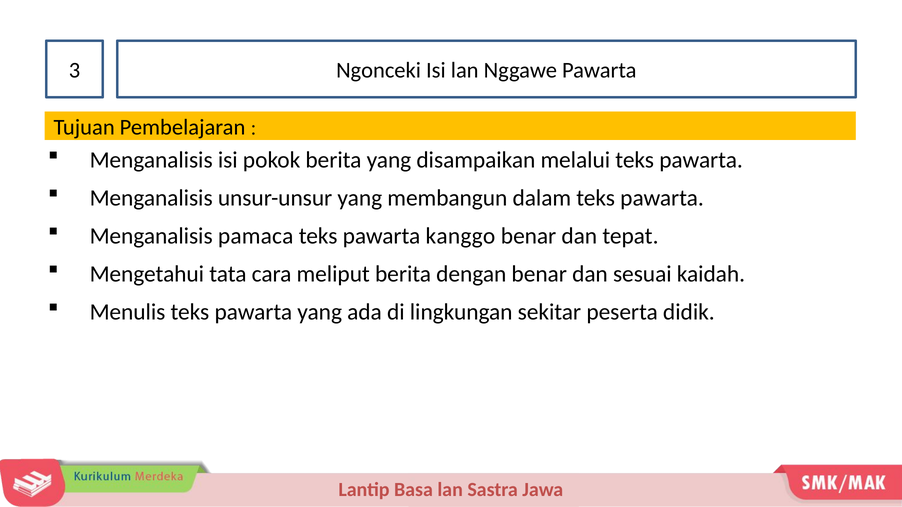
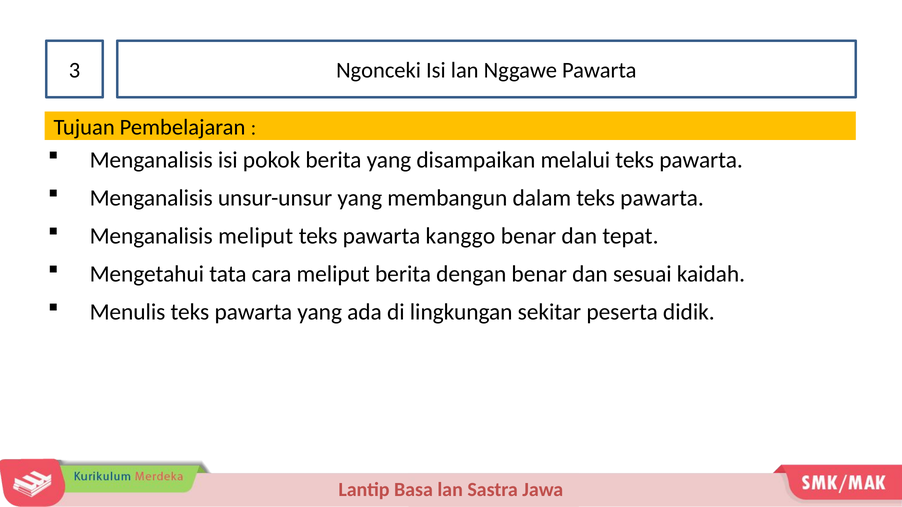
Menganalisis pamaca: pamaca -> meliput (256, 236)
